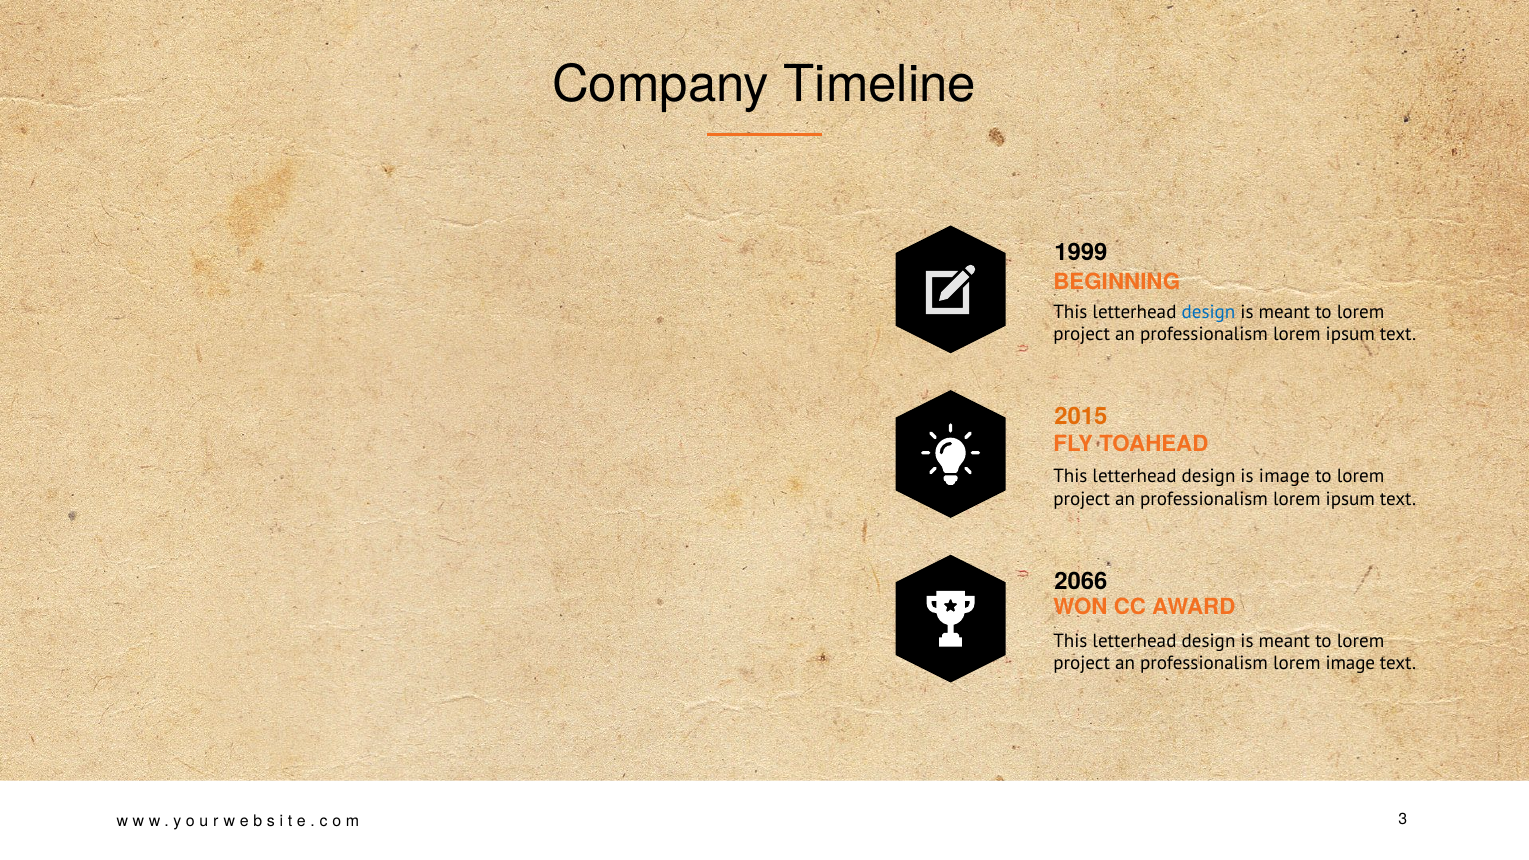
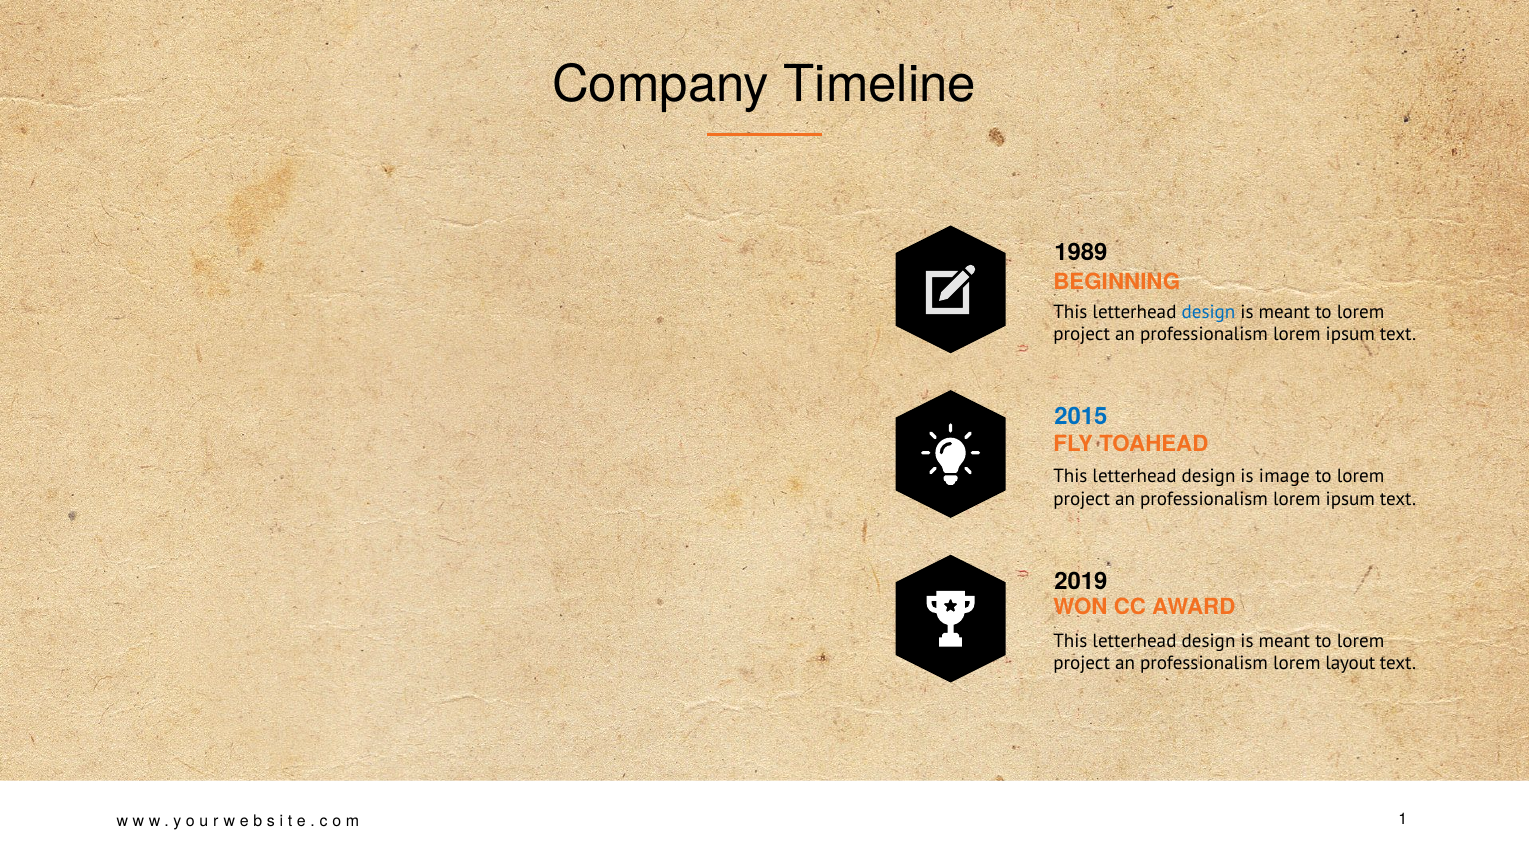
1999: 1999 -> 1989 (1081, 252)
2015 colour: orange -> blue (1081, 417)
2066: 2066 -> 2019 (1081, 582)
lorem image: image -> layout (1350, 664)
3: 3 -> 1 (1403, 819)
